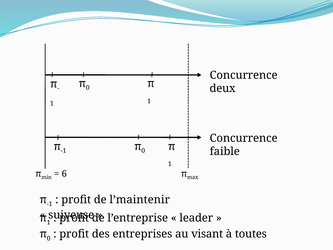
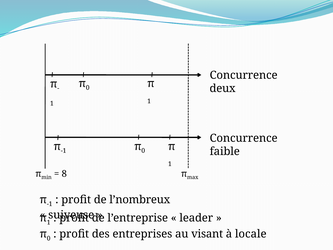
6: 6 -> 8 (64, 174)
l’maintenir: l’maintenir -> l’nombreux (140, 200)
toutes: toutes -> locale (251, 234)
